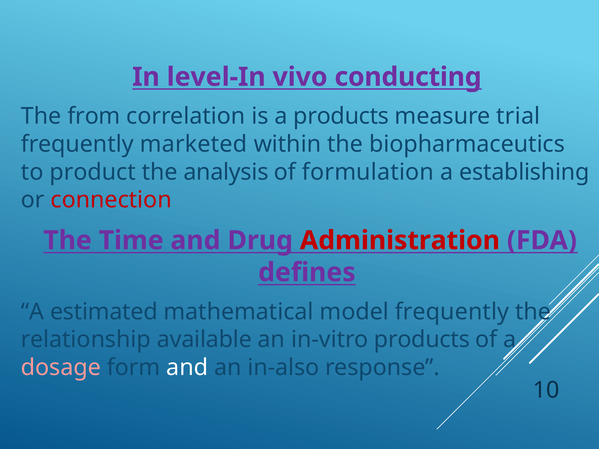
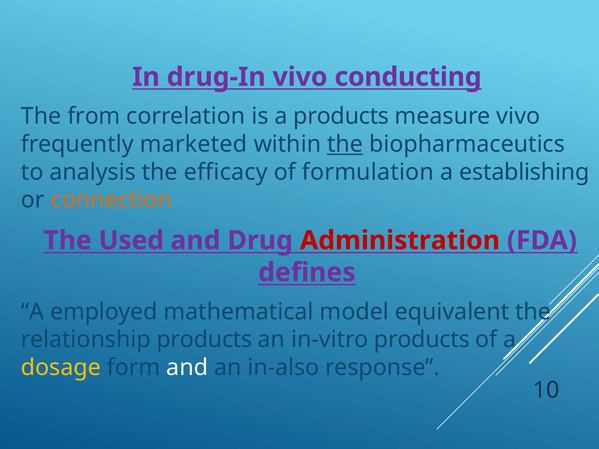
level-In: level-In -> drug-In (216, 77)
measure trial: trial -> vivo (518, 116)
the underline: none -> present (345, 144)
product: product -> analysis (93, 172)
analysis: analysis -> efficacy (226, 172)
connection colour: red -> orange (111, 200)
Time: Time -> Used (131, 241)
estimated: estimated -> employed (104, 312)
model frequently: frequently -> equivalent (452, 312)
relationship available: available -> products (204, 340)
dosage colour: pink -> yellow (61, 368)
